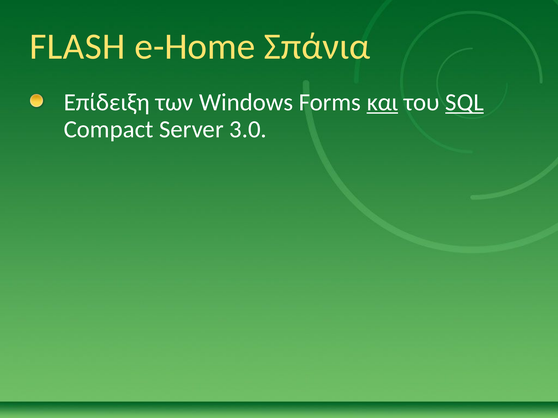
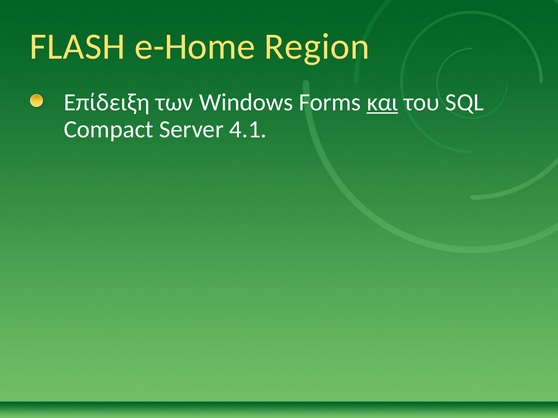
Σπάνια: Σπάνια -> Region (317, 47)
SQL underline: present -> none (465, 103)
3.0: 3.0 -> 4.1 (248, 129)
